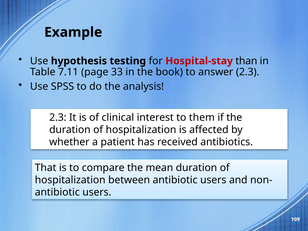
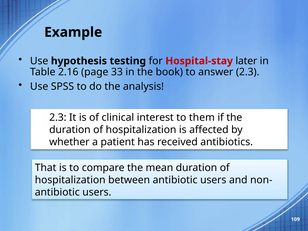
than: than -> later (246, 61)
7.11: 7.11 -> 2.16 (68, 72)
